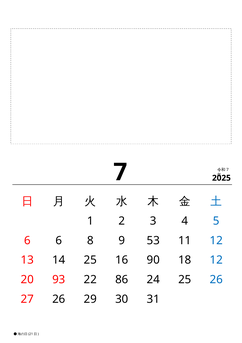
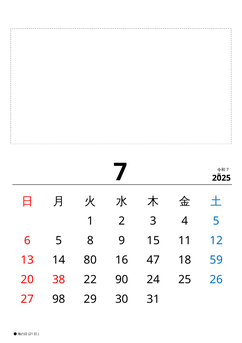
6 6: 6 -> 5 (59, 240)
53: 53 -> 15 (153, 240)
14 25: 25 -> 80 (90, 259)
90: 90 -> 47 (153, 259)
18 12: 12 -> 59 (216, 259)
93: 93 -> 38 (59, 279)
86: 86 -> 90 (122, 279)
27 26: 26 -> 98 (59, 299)
